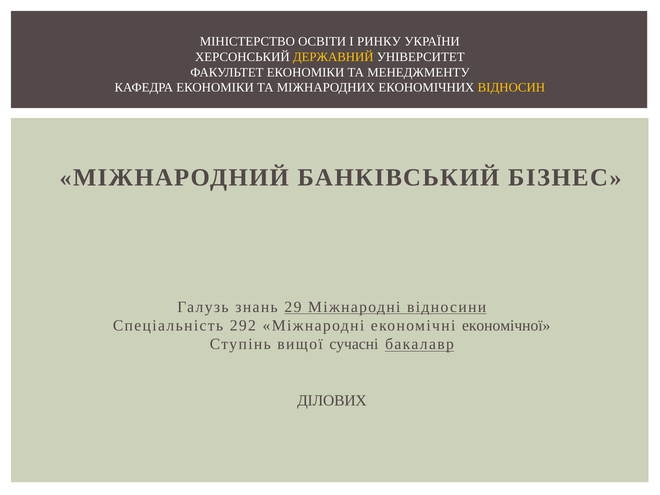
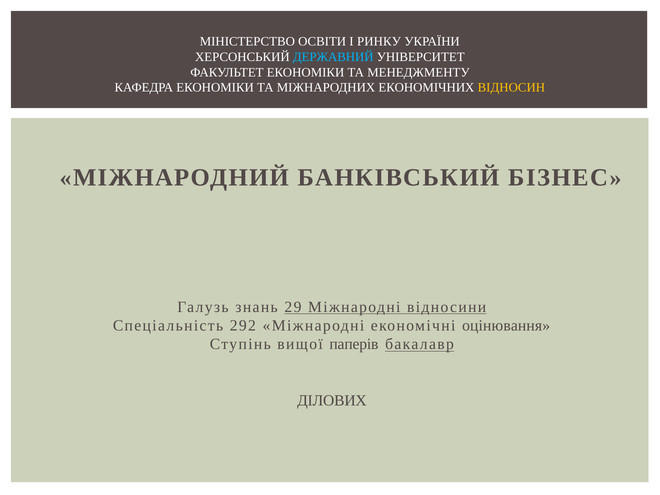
ДЕРЖАВНИЙ colour: yellow -> light blue (333, 57)
економічної: економічної -> оцінювання (506, 326)
сучасні: сучасні -> паперів (354, 344)
